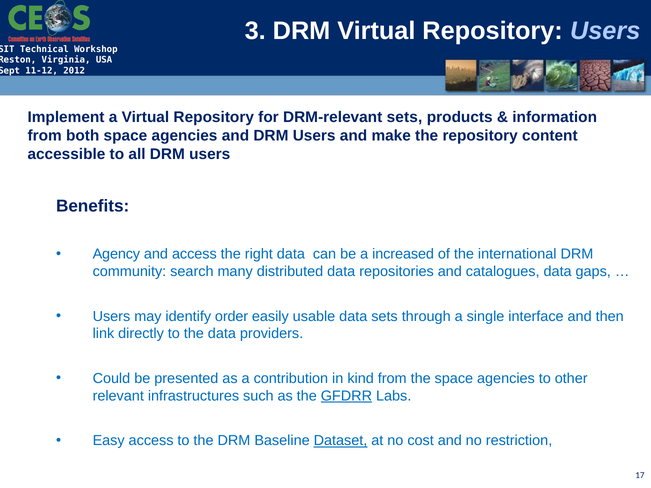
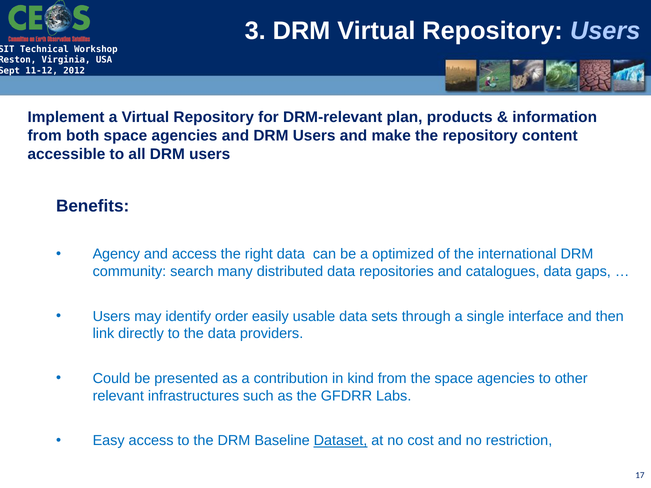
DRM-relevant sets: sets -> plan (405, 117)
increased: increased -> optimized (403, 254)
GFDRR underline: present -> none (346, 396)
